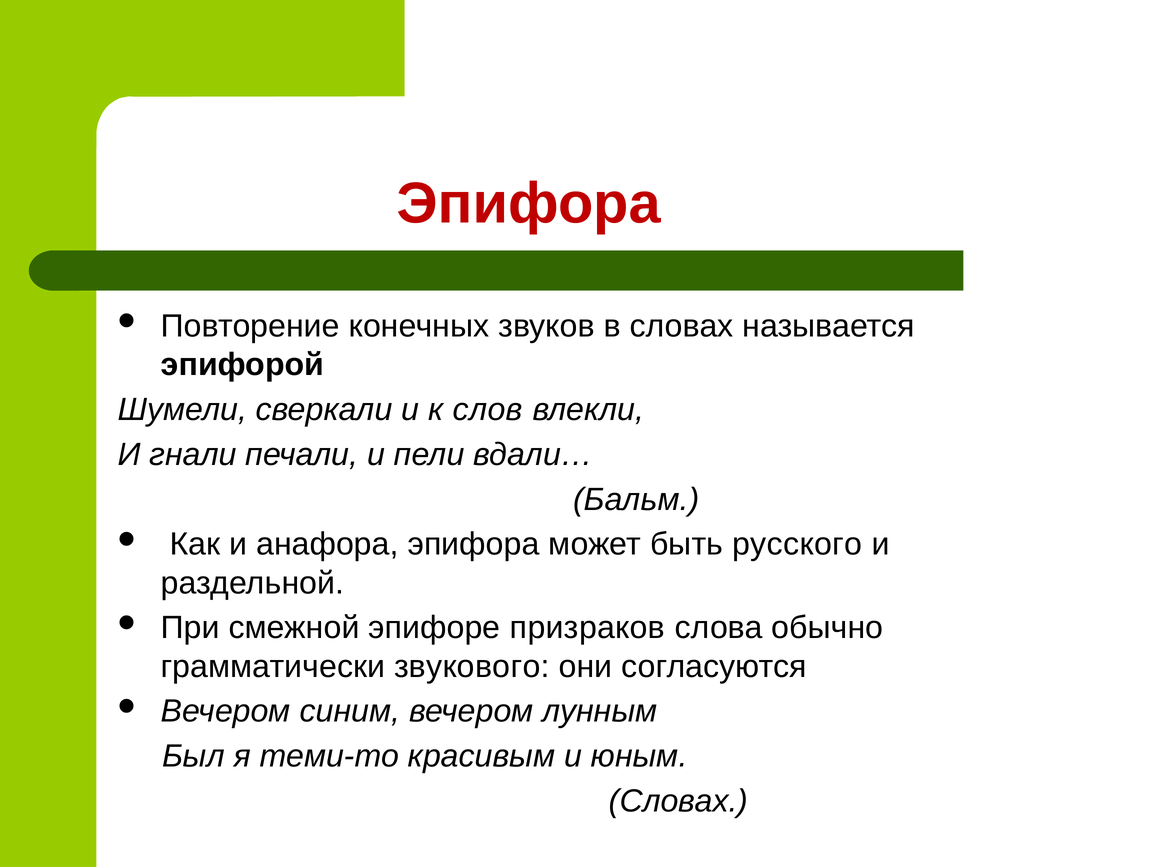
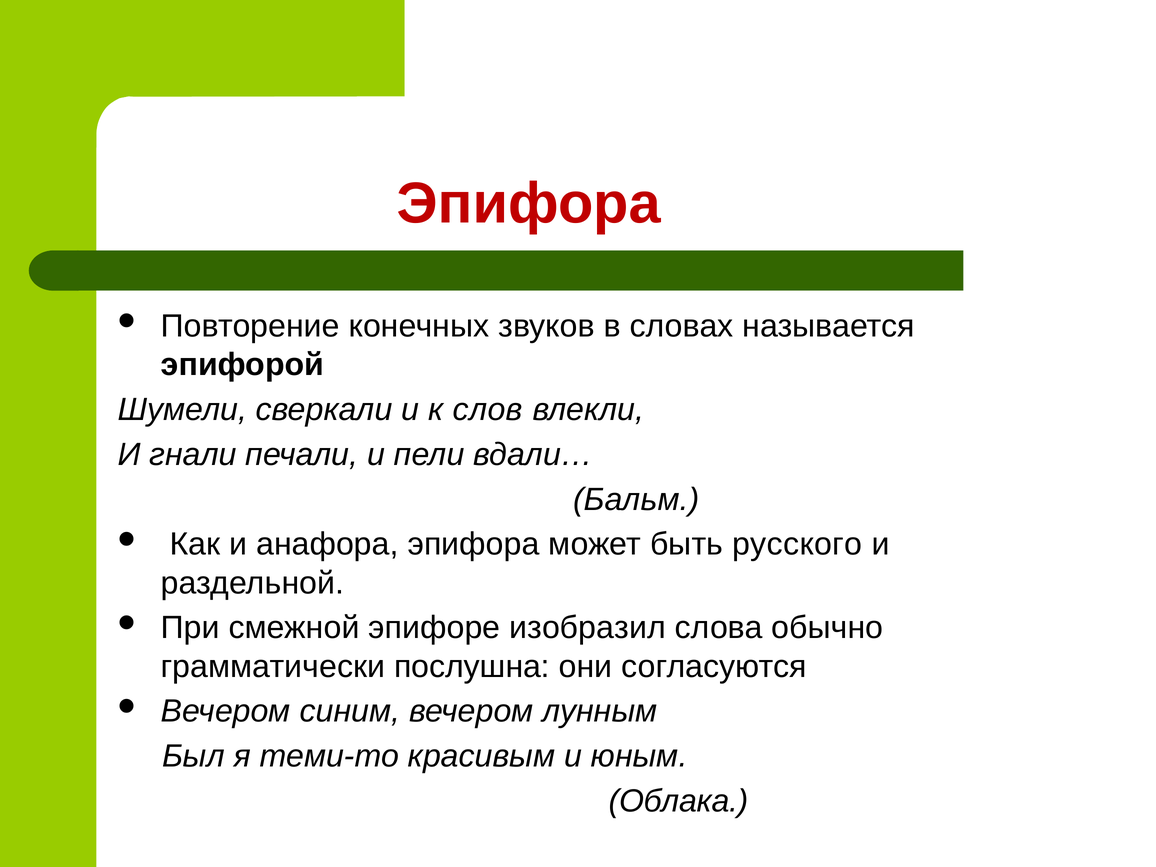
призраков: призраков -> изобразил (588, 628)
звукового: звукового -> послушна (472, 666)
Словах: Словах -> Облака (679, 801)
